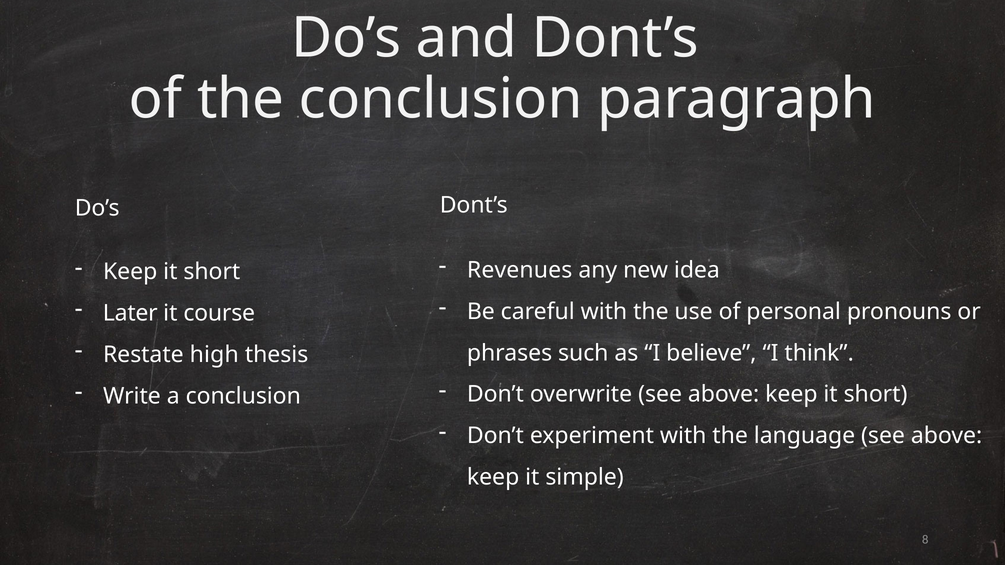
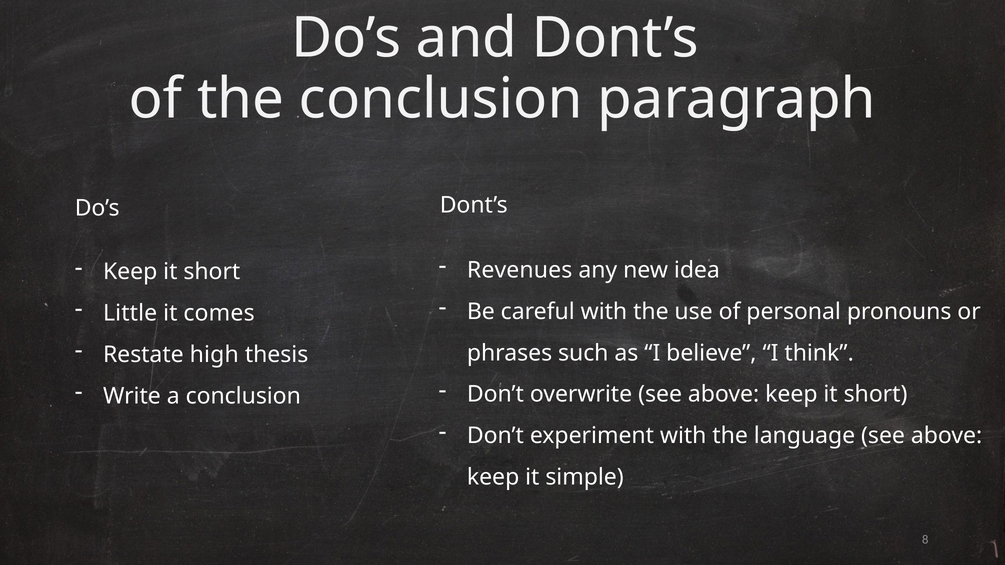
Later: Later -> Little (130, 313)
course: course -> comes (219, 313)
